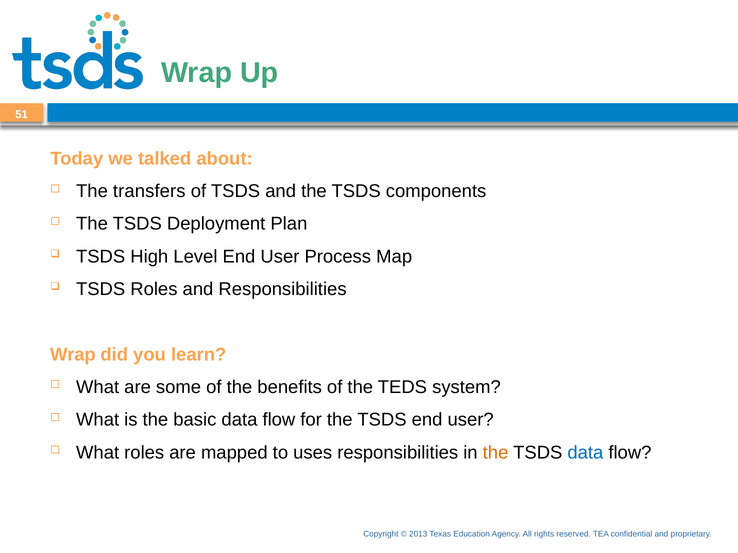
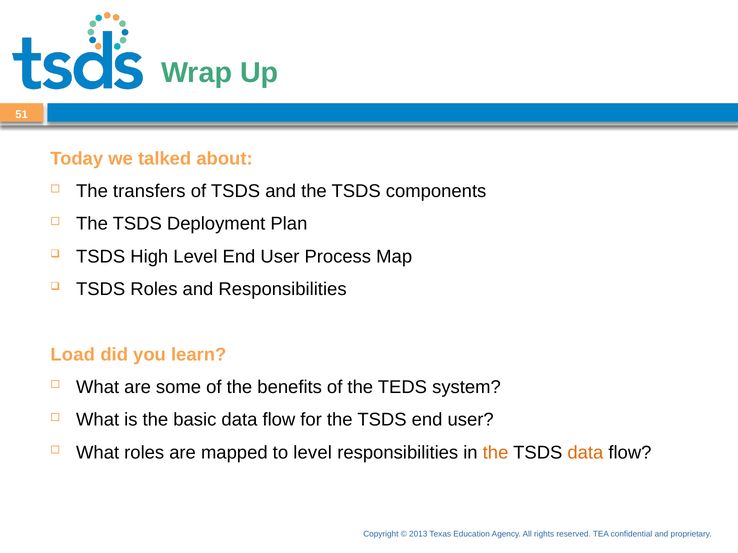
Wrap: Wrap -> Load (73, 355)
to uses: uses -> level (313, 453)
data colour: blue -> orange (585, 453)
